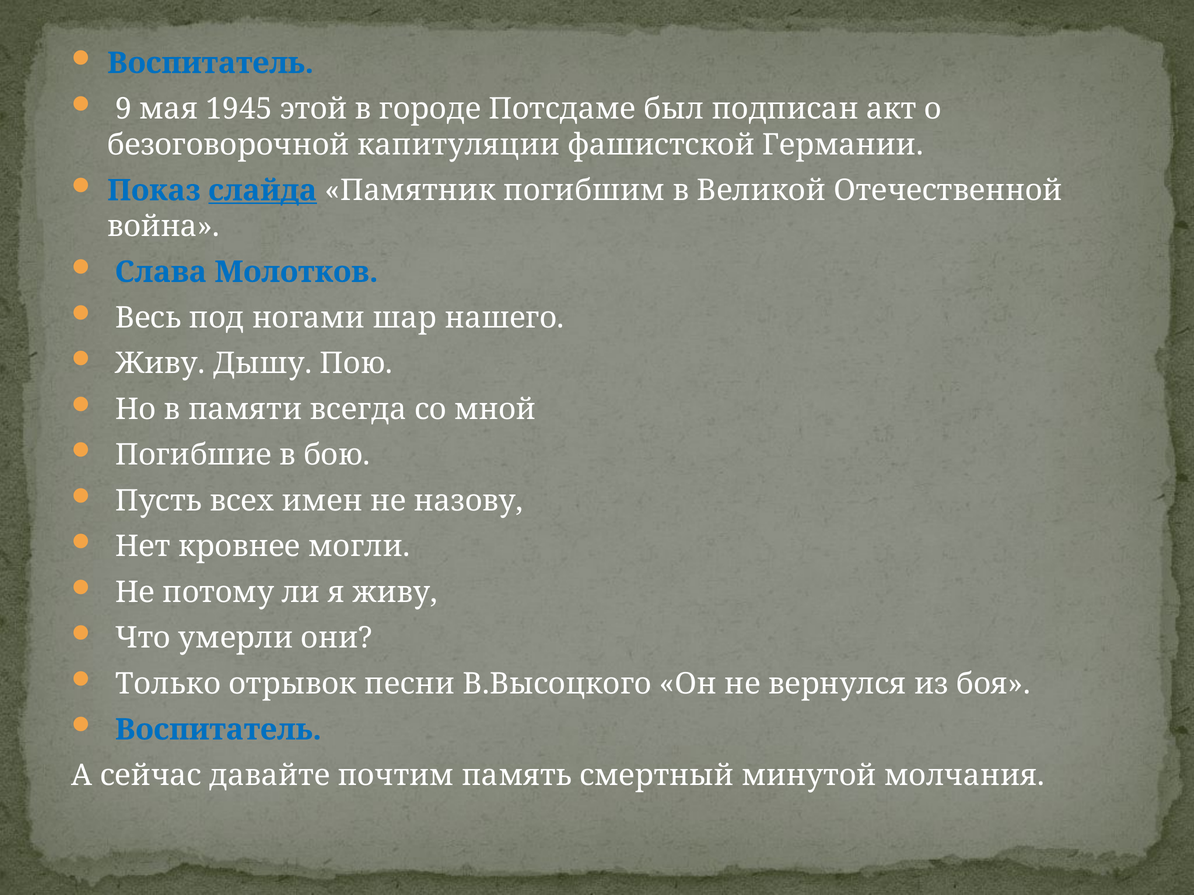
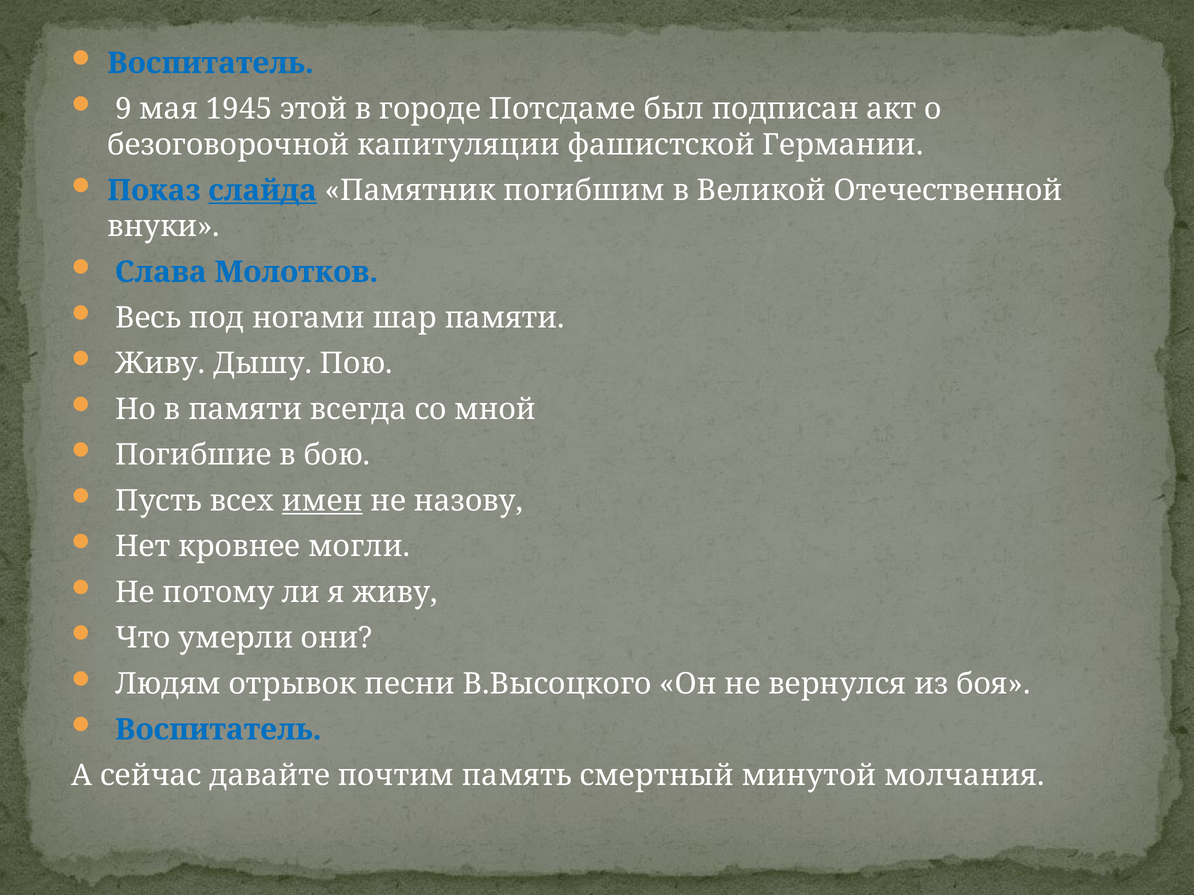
война: война -> внуки (164, 226)
шар нашего: нашего -> памяти (505, 318)
имен underline: none -> present (322, 501)
Только: Только -> Людям (168, 684)
